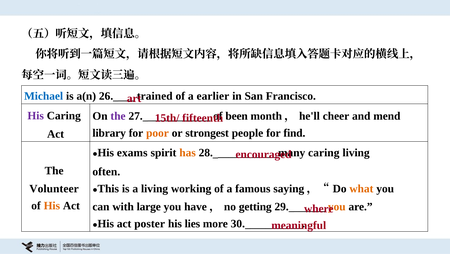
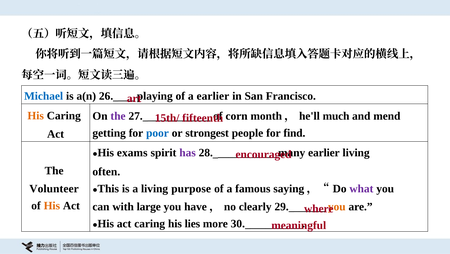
trained: trained -> playing (155, 96)
His colour: purple -> orange (36, 116)
been: been -> corn (237, 116)
cheer: cheer -> much (336, 116)
library: library -> getting (109, 133)
poor colour: orange -> blue (157, 133)
has colour: orange -> purple (188, 153)
caring: caring -> earlier (324, 153)
working: working -> purpose (191, 189)
what colour: orange -> purple (361, 189)
getting: getting -> clearly (255, 207)
act poster: poster -> caring (150, 224)
